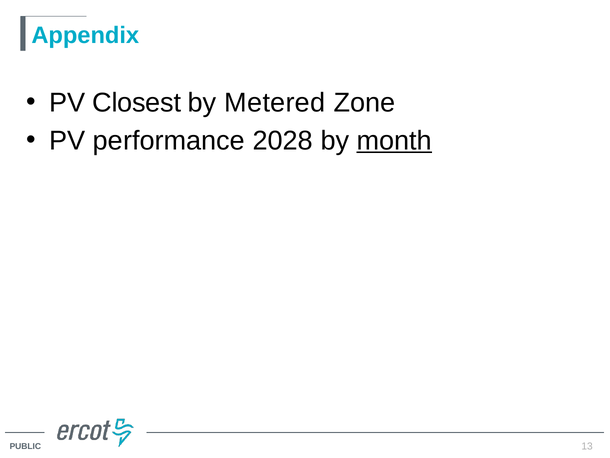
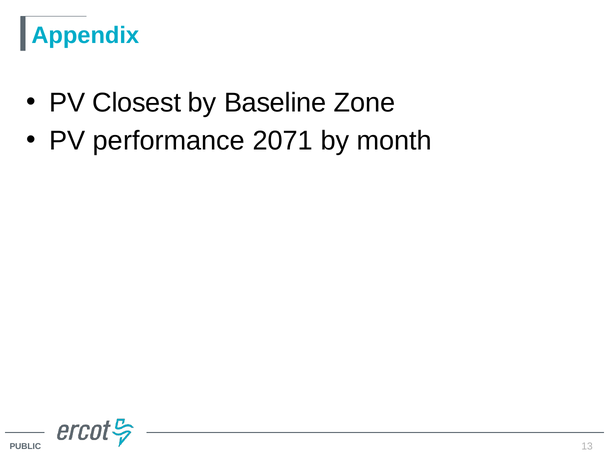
Metered: Metered -> Baseline (275, 103)
2028: 2028 -> 2071 (283, 140)
month underline: present -> none (394, 140)
